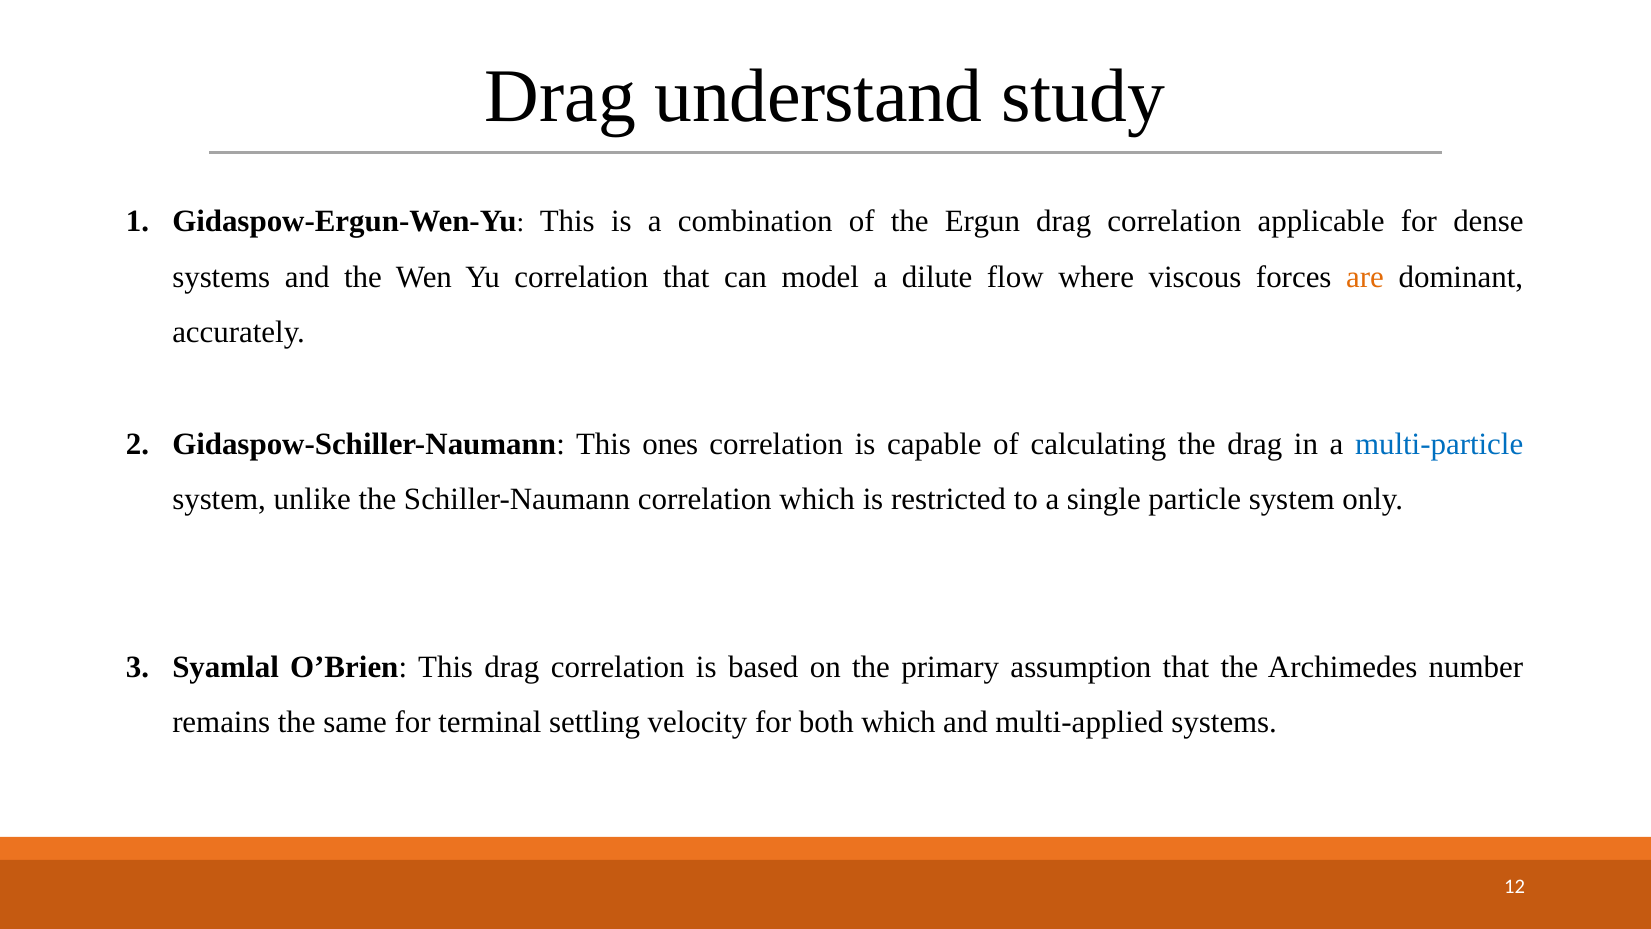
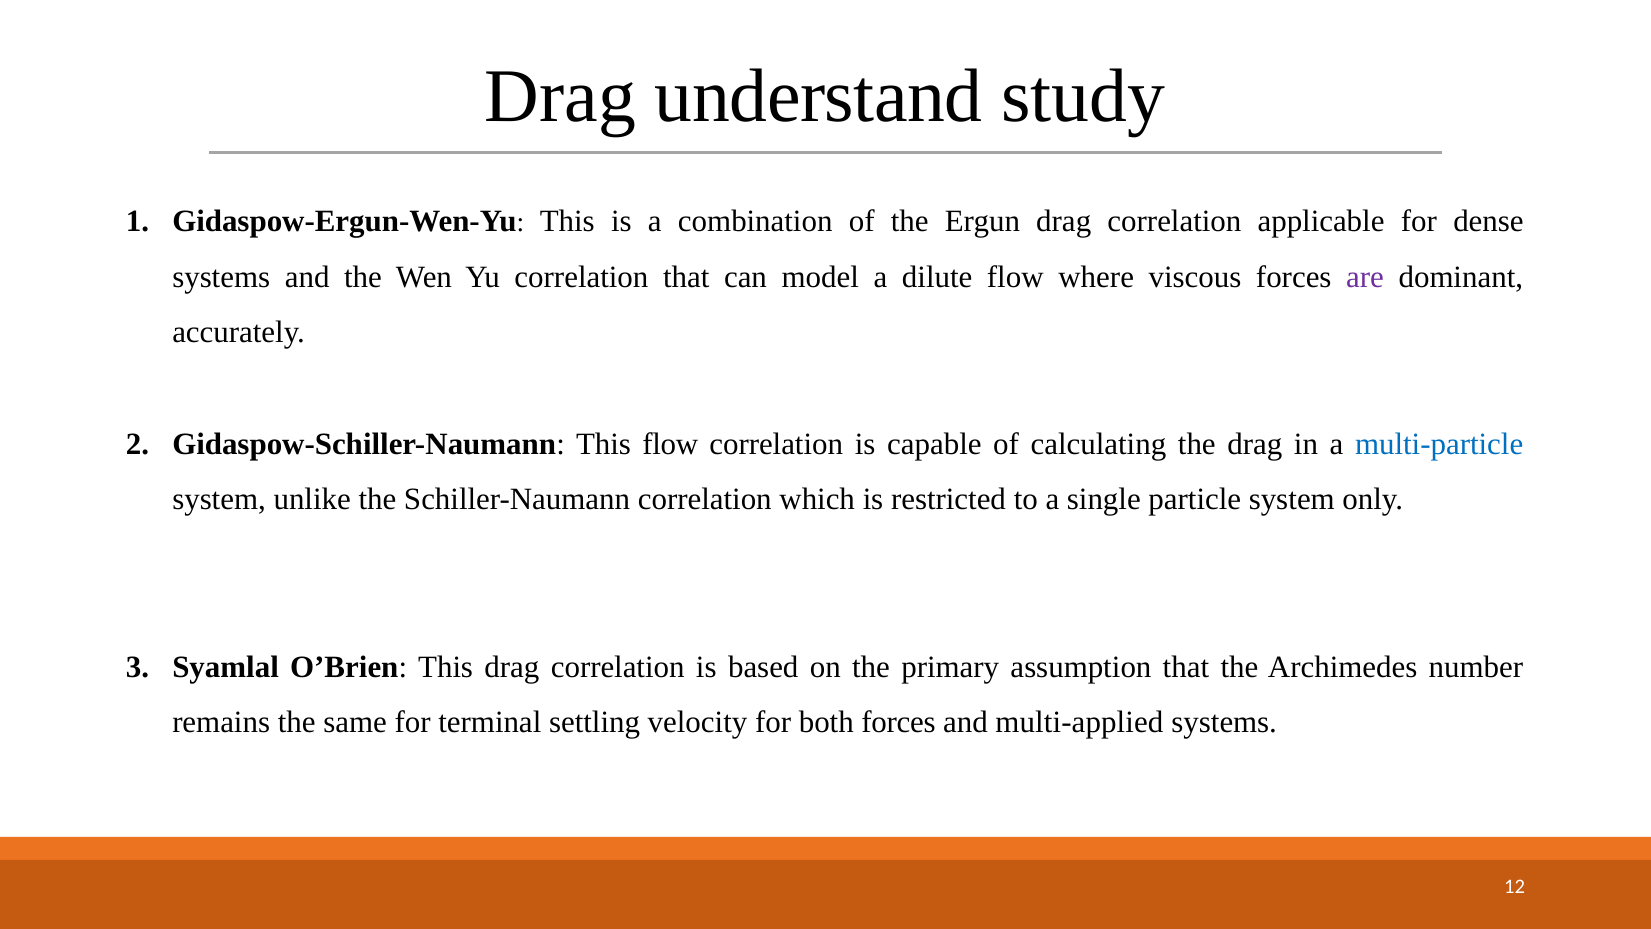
are colour: orange -> purple (1365, 277)
This ones: ones -> flow (670, 444)
both which: which -> forces (899, 722)
